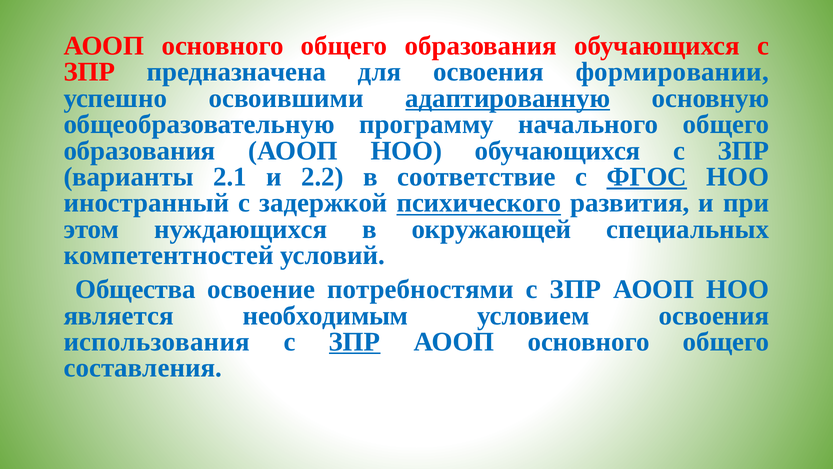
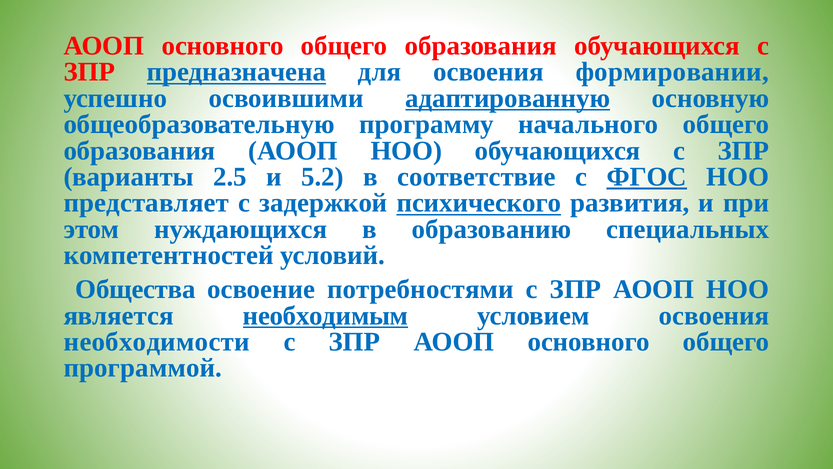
предназначена underline: none -> present (237, 72)
2.1: 2.1 -> 2.5 (230, 177)
2.2: 2.2 -> 5.2 (322, 177)
иностранный: иностранный -> представляет (146, 203)
окружающей: окружающей -> образованию (491, 229)
необходимым underline: none -> present (325, 315)
использования: использования -> необходимости (157, 342)
ЗПР underline: present -> none (355, 342)
составления: составления -> программой (143, 368)
